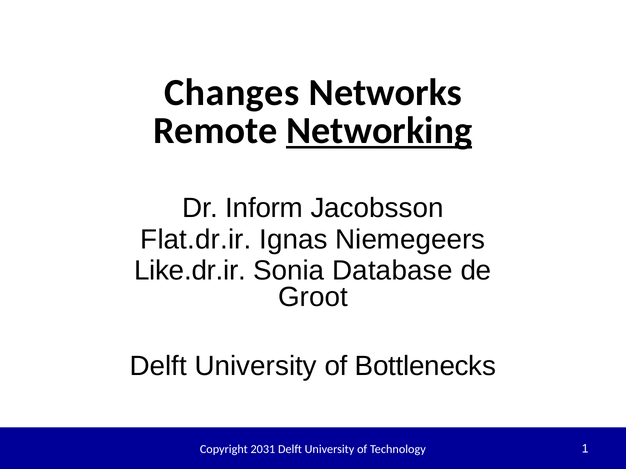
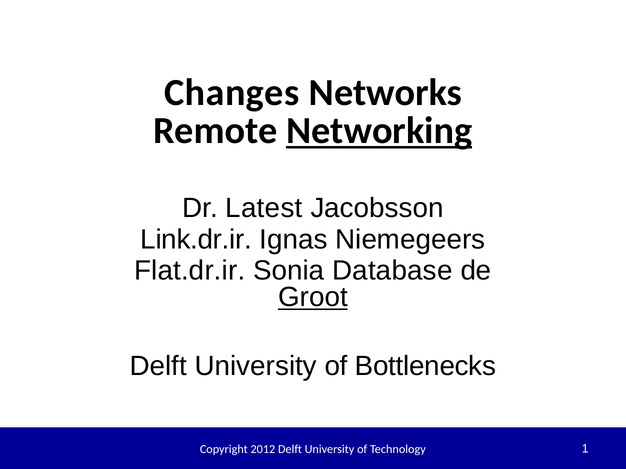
Inform: Inform -> Latest (264, 208)
Flat.dr.ir: Flat.dr.ir -> Link.dr.ir (196, 240)
Like.dr.ir: Like.dr.ir -> Flat.dr.ir (190, 271)
Groot underline: none -> present (313, 297)
2031: 2031 -> 2012 (263, 449)
